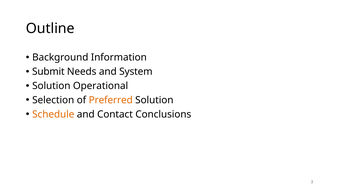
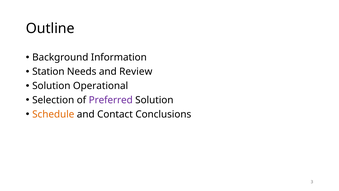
Submit: Submit -> Station (48, 72)
System: System -> Review (136, 72)
Preferred colour: orange -> purple (111, 100)
